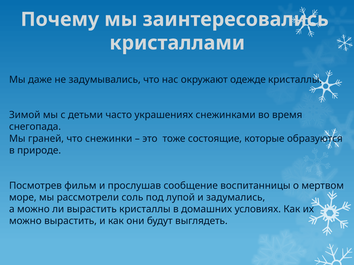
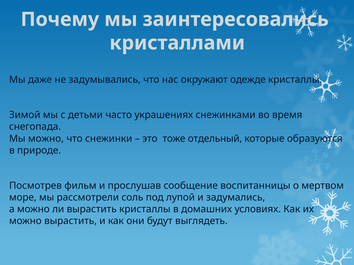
Мы граней: граней -> можно (46, 139)
состоящие: состоящие -> отдельный (215, 139)
